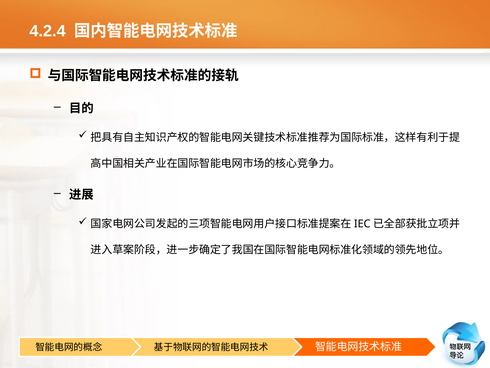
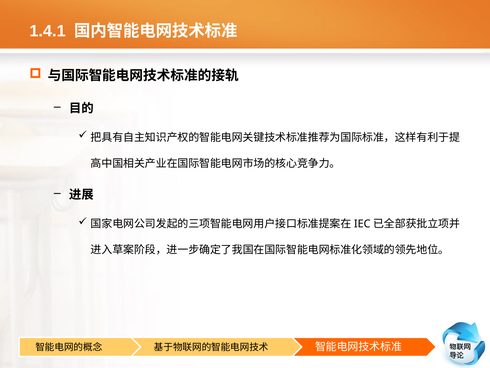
4.2.4: 4.2.4 -> 1.4.1 (48, 31)
